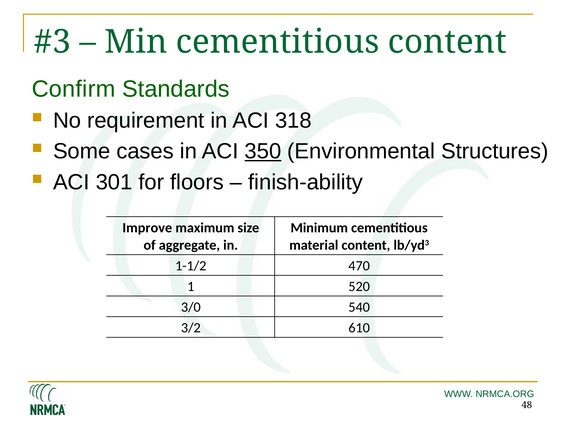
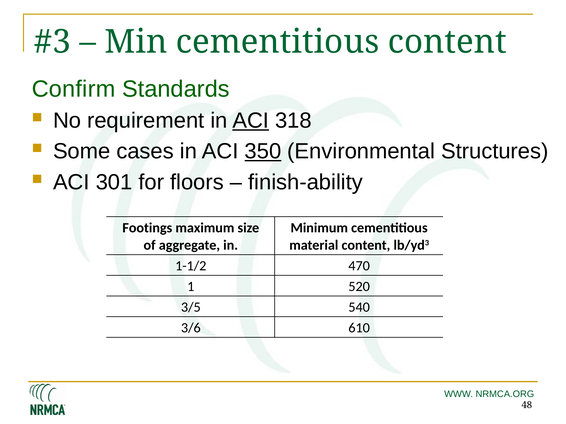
ACI underline: none -> present (251, 121)
Improve: Improve -> Footings (147, 228)
3/0: 3/0 -> 3/5 (191, 308)
3/2: 3/2 -> 3/6 (191, 328)
